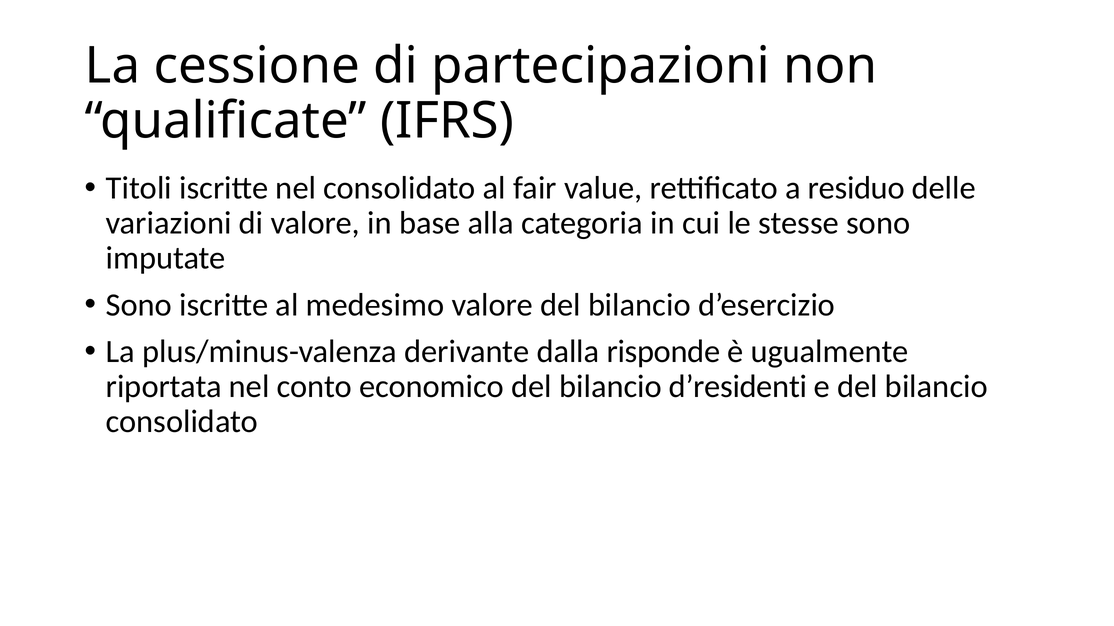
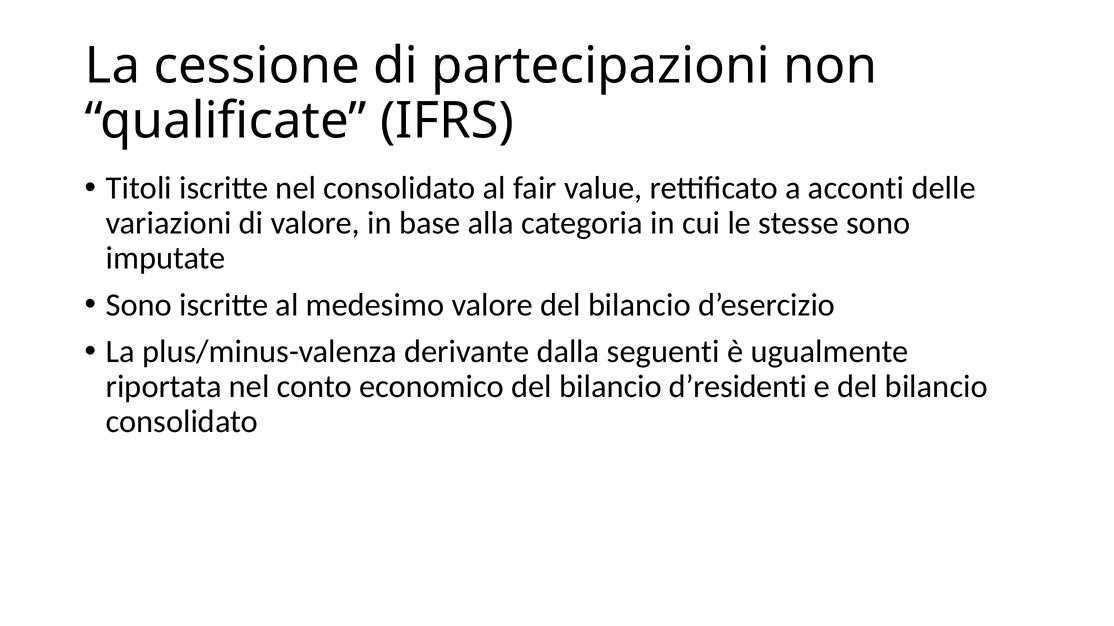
residuo: residuo -> acconti (856, 188)
risponde: risponde -> seguenti (663, 352)
